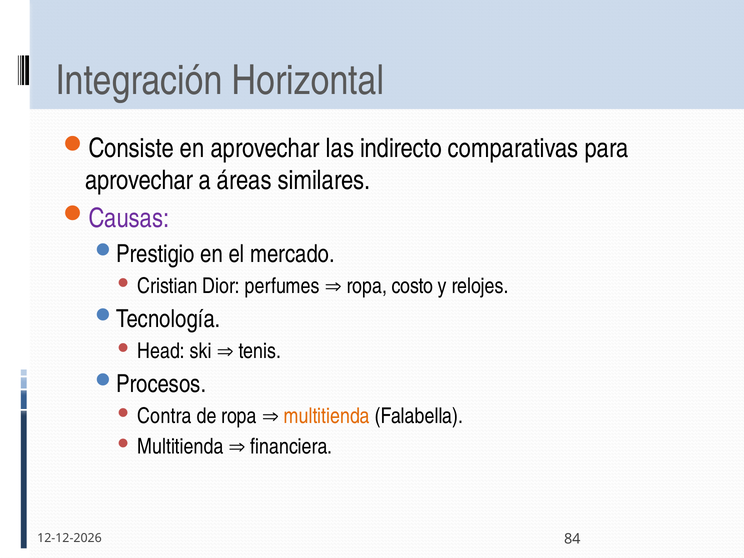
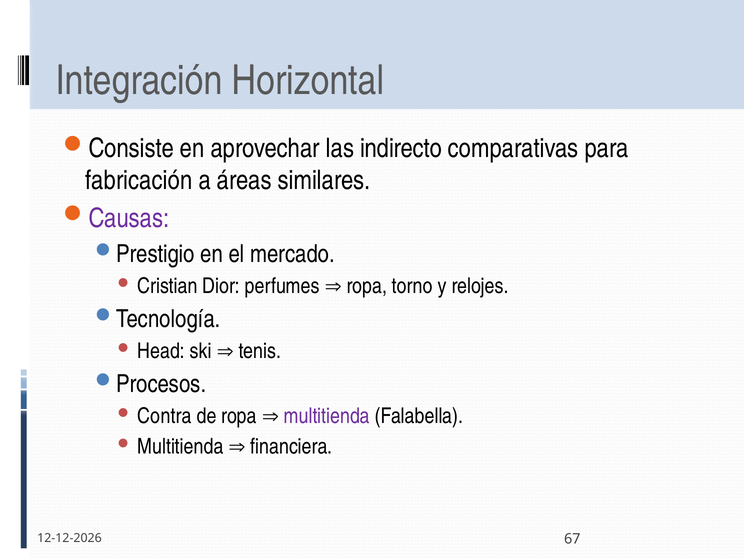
aprovechar: aprovechar -> fabricación (139, 181)
costo: costo -> torno (412, 286)
multitienda colour: orange -> purple (327, 416)
84: 84 -> 67 (572, 539)
